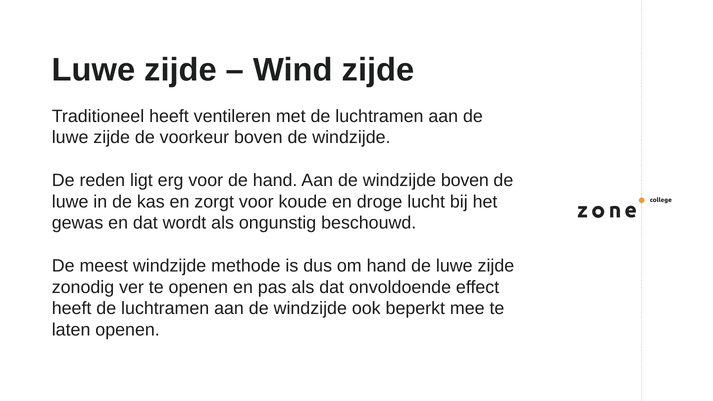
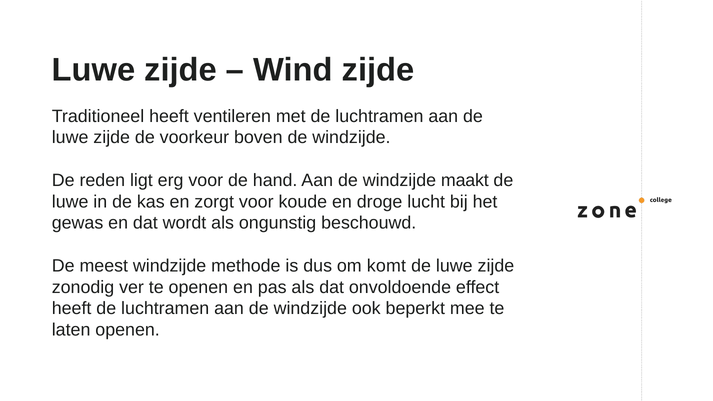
windzijde boven: boven -> maakt (465, 180)
om hand: hand -> komt (386, 266)
